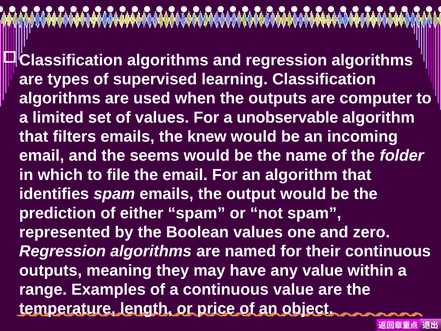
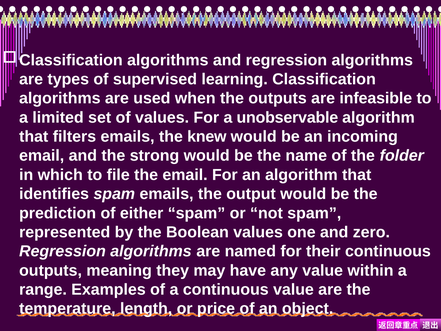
computer: computer -> infeasible (376, 98)
seems: seems -> strong (155, 156)
